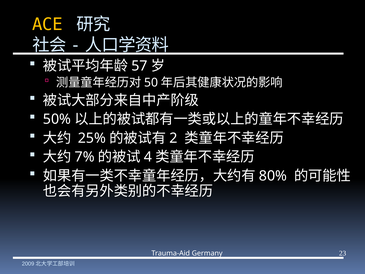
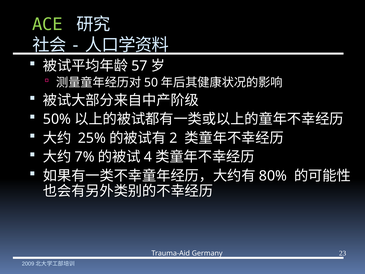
ACE colour: yellow -> light green (47, 24)
